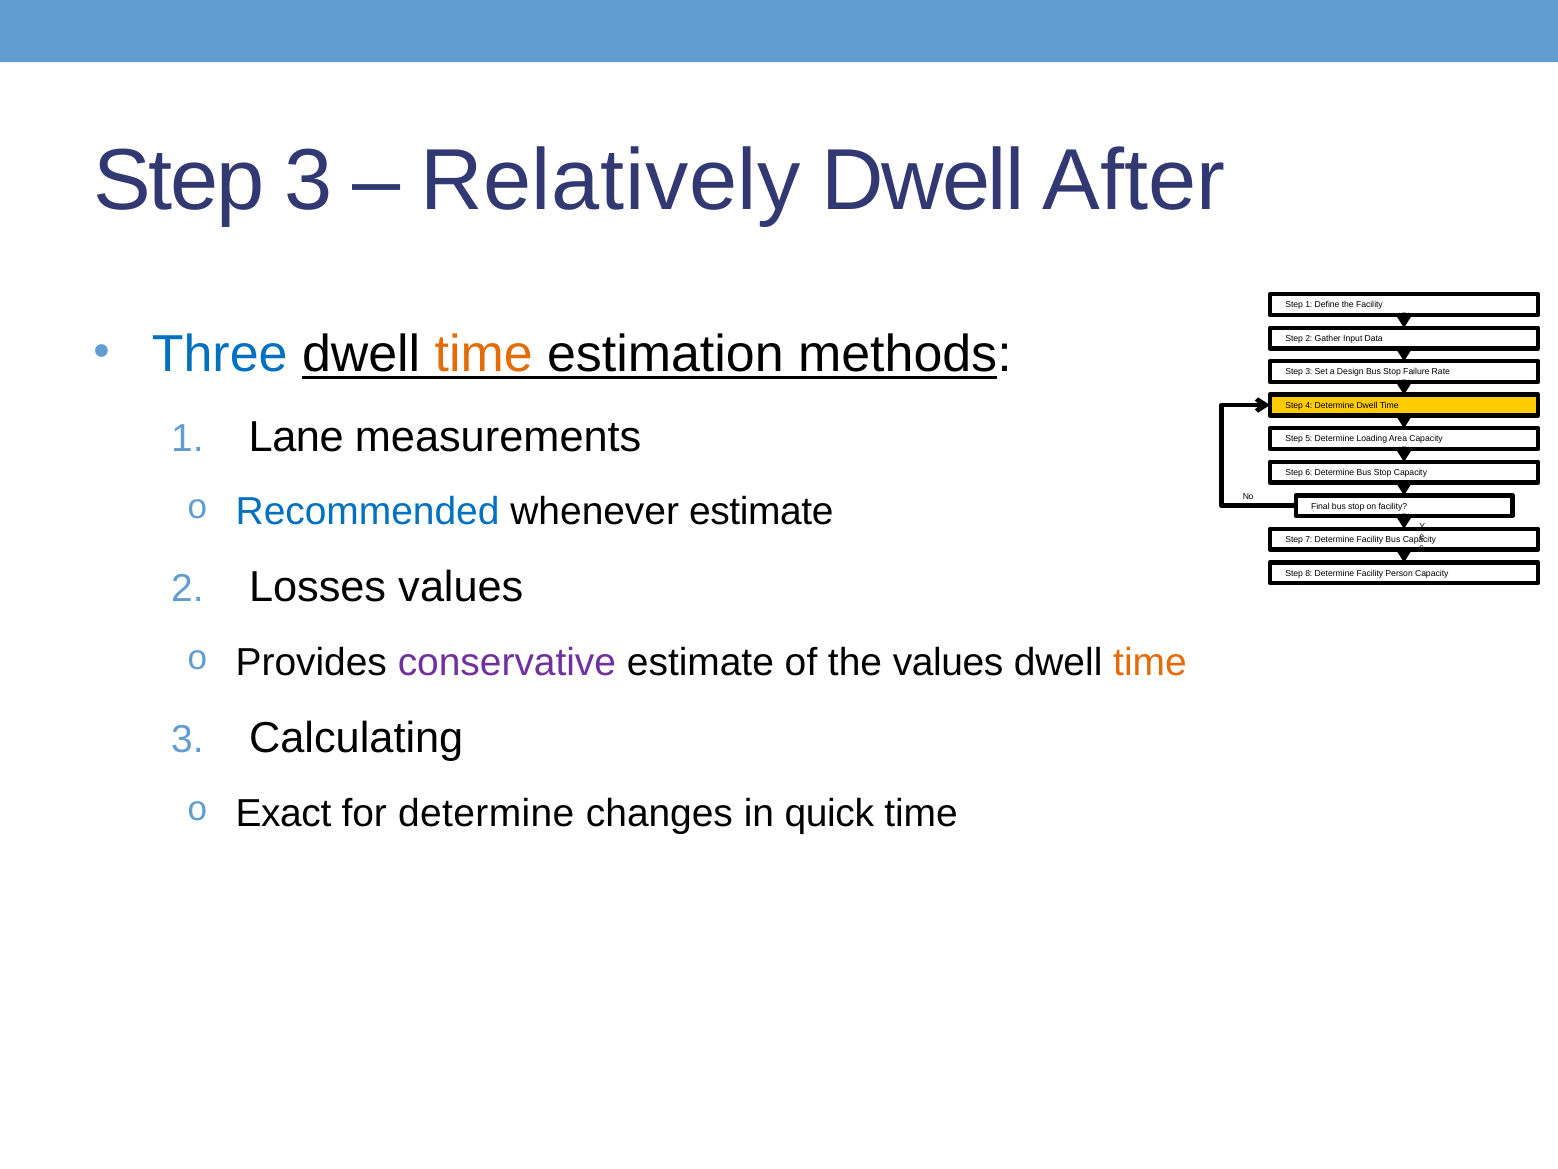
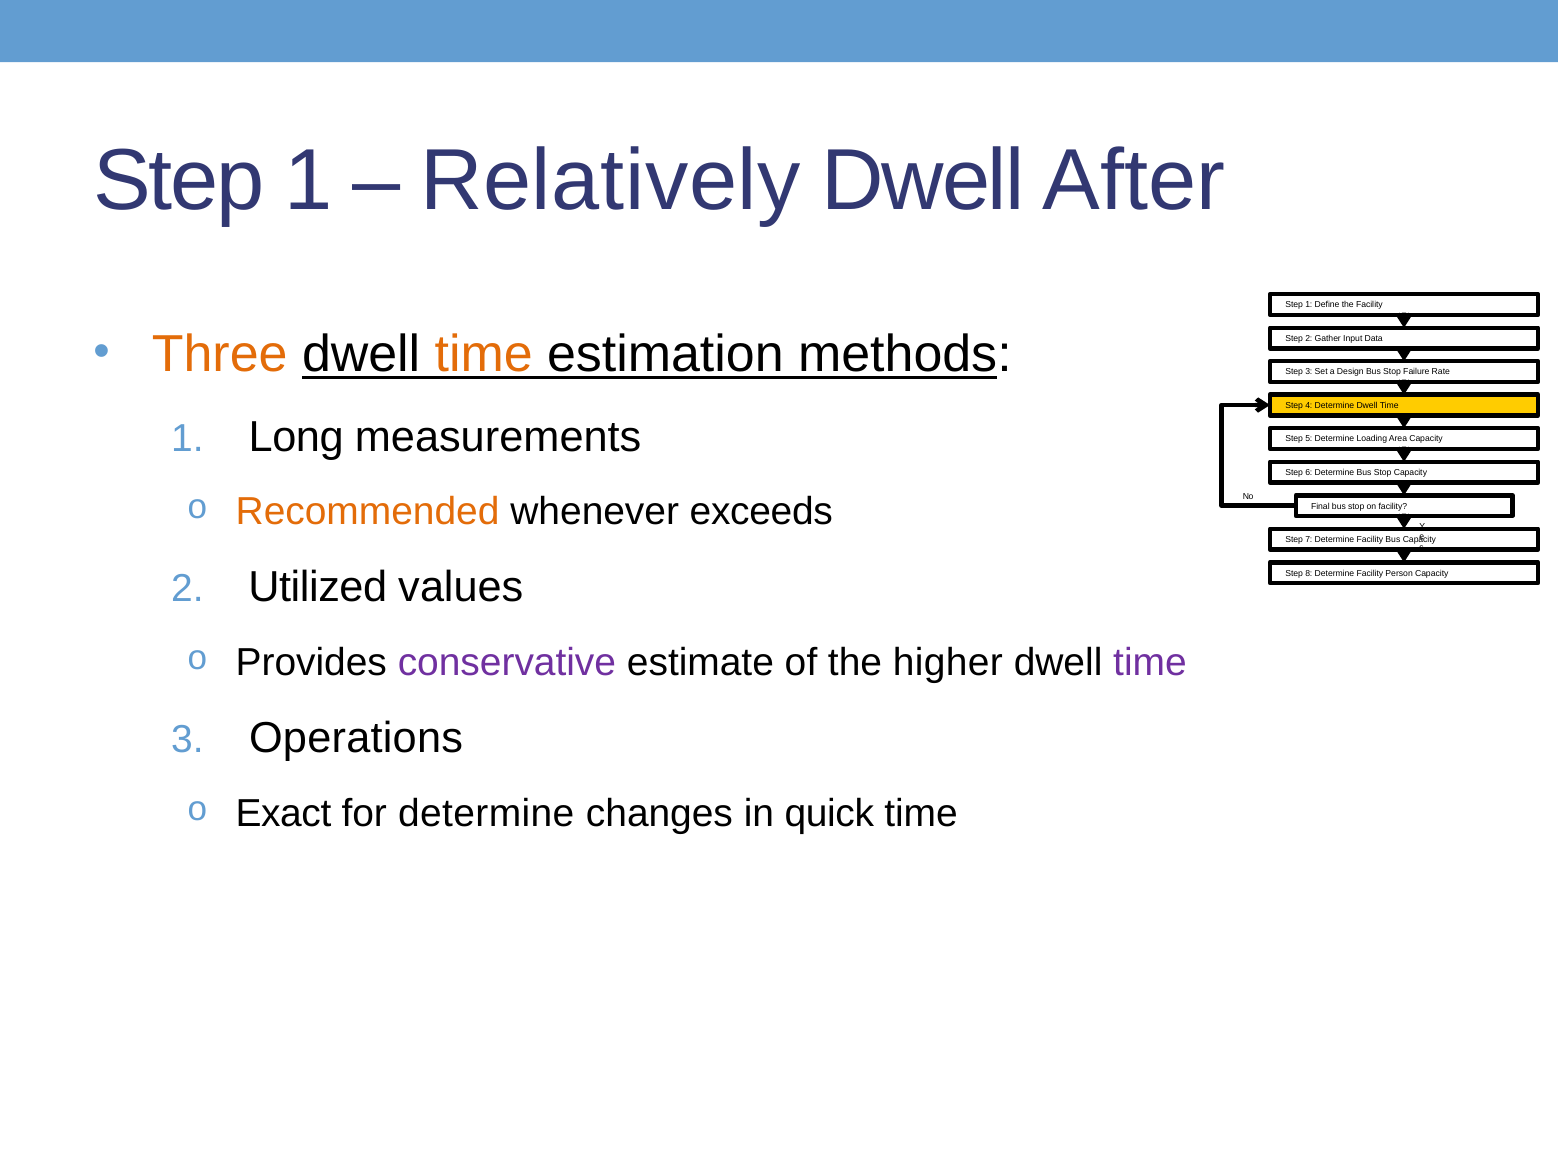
3: 3 -> 1 (309, 181)
Three colour: blue -> orange (220, 354)
Lane: Lane -> Long (296, 437)
Recommended colour: blue -> orange (368, 512)
whenever estimate: estimate -> exceeds (761, 512)
Losses: Losses -> Utilized (318, 587)
the values: values -> higher (948, 662)
time colour: orange -> purple (1150, 662)
Calculating: Calculating -> Operations (356, 738)
